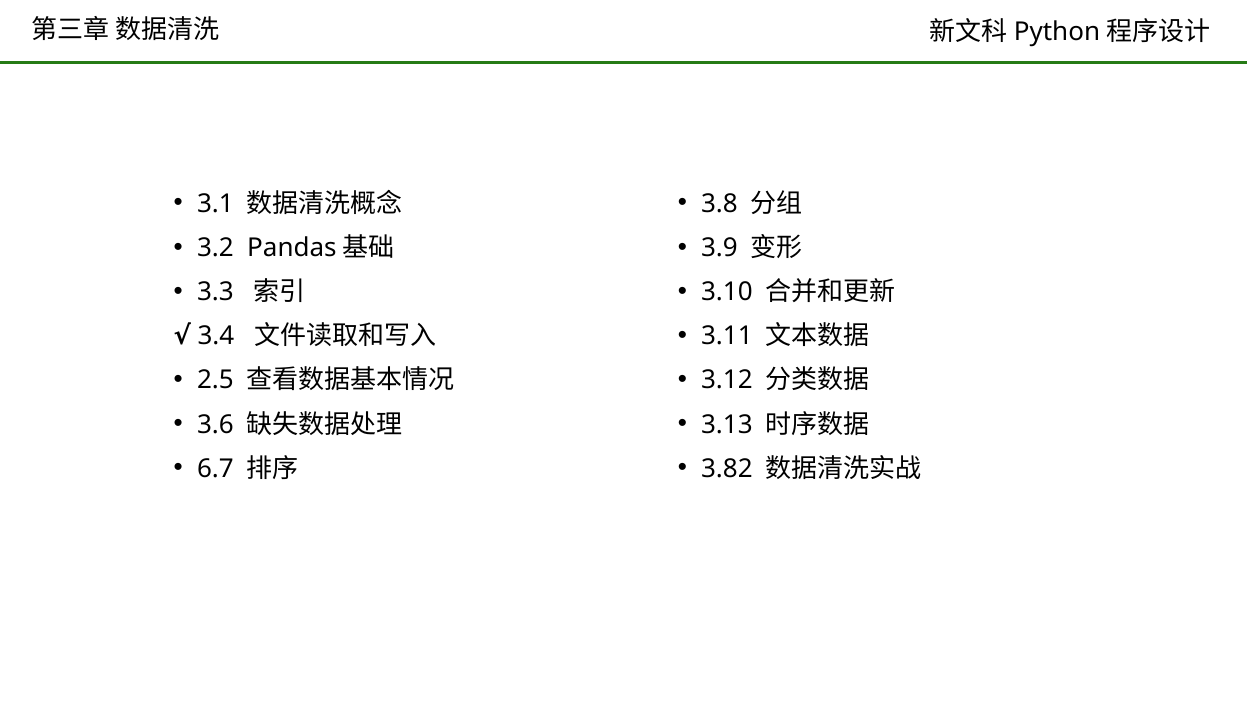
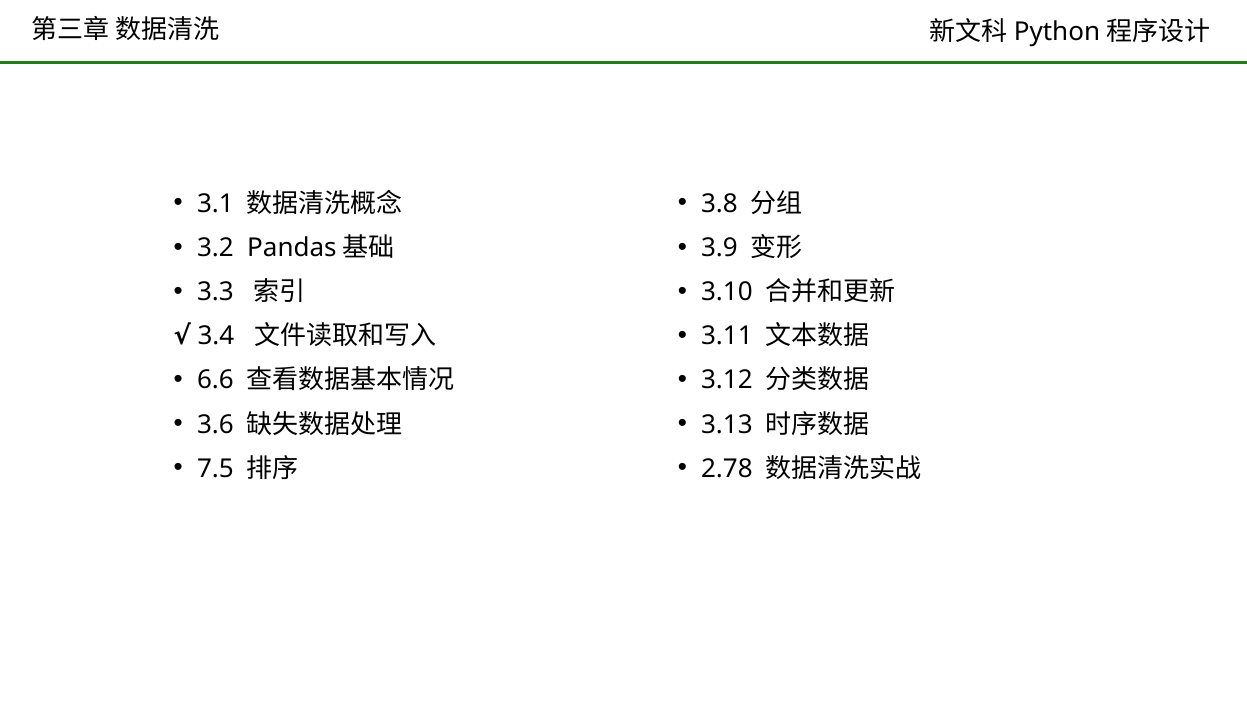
2.5: 2.5 -> 6.6 (215, 381)
6.7: 6.7 -> 7.5 (215, 469)
3.82: 3.82 -> 2.78 (727, 469)
